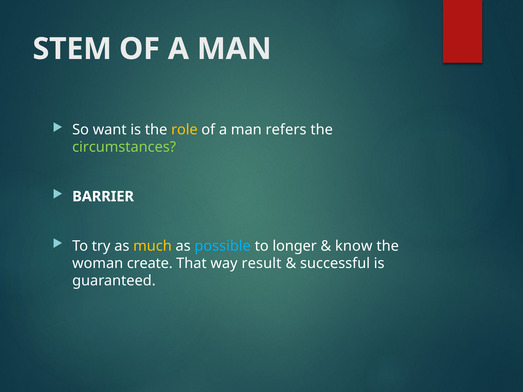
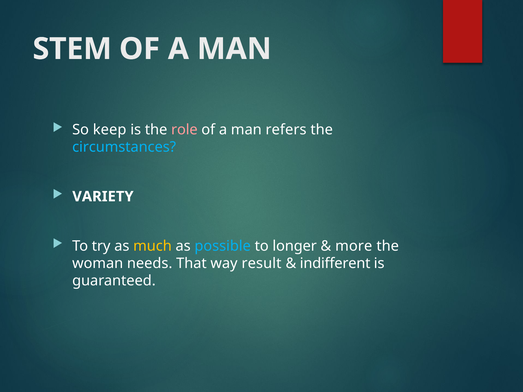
want: want -> keep (110, 130)
role colour: yellow -> pink (184, 130)
circumstances colour: light green -> light blue (124, 147)
BARRIER: BARRIER -> VARIETY (103, 197)
know: know -> more (354, 246)
create: create -> needs (150, 263)
successful: successful -> indifferent (335, 263)
